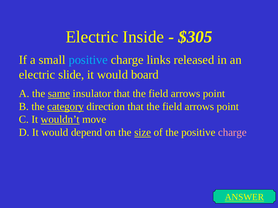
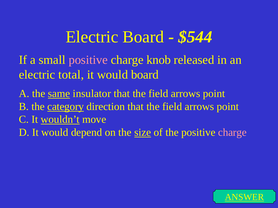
Electric Inside: Inside -> Board (143, 37)
$305: $305 -> $544 (195, 37)
positive colour: light blue -> pink (88, 60)
links: links -> knob (159, 60)
slide: slide -> total (71, 75)
